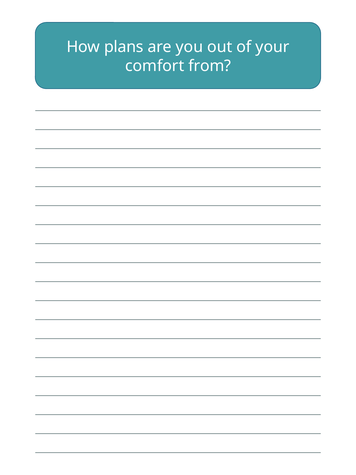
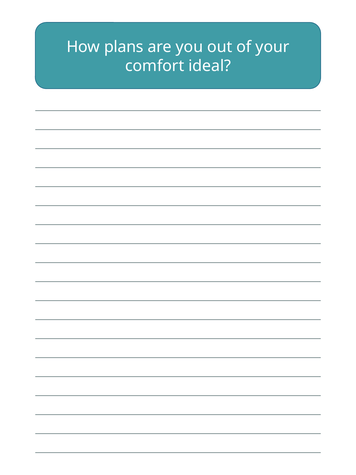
from: from -> ideal (210, 66)
